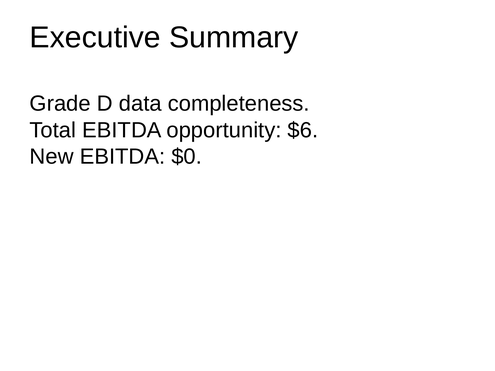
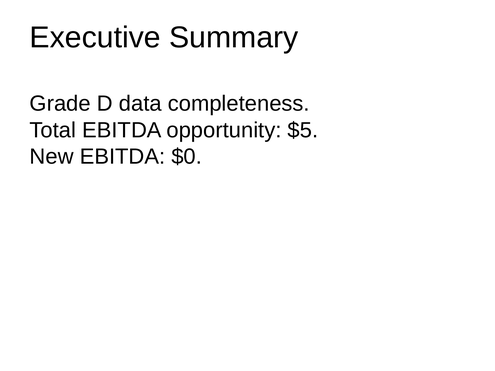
$6: $6 -> $5 (303, 130)
